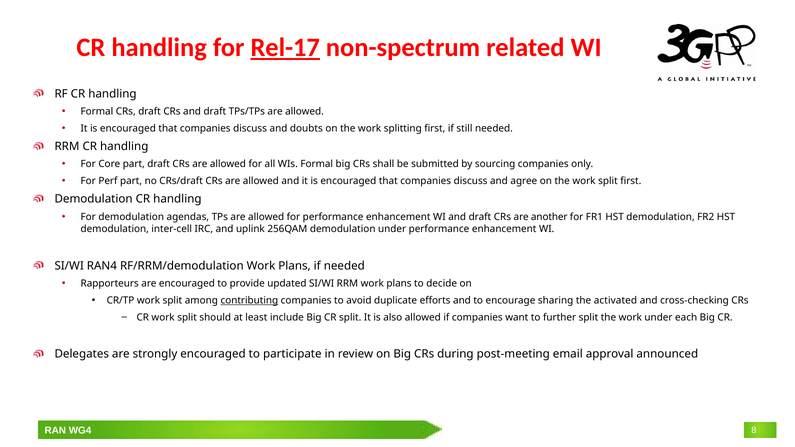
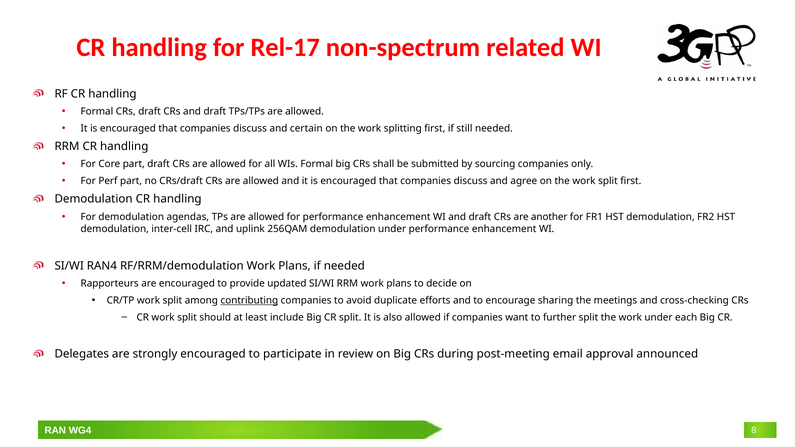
Rel-17 underline: present -> none (285, 48)
doubts: doubts -> certain (306, 128)
activated: activated -> meetings (615, 300)
